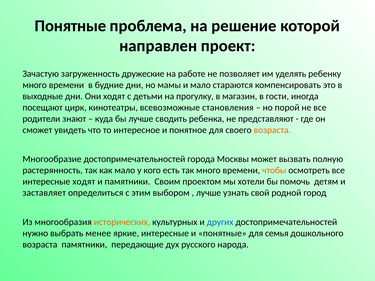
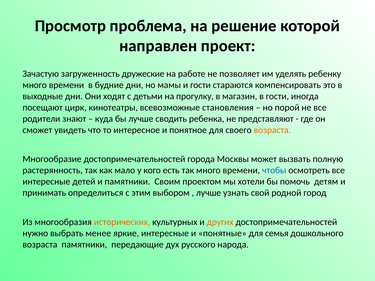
Понятные: Понятные -> Просмотр (70, 26)
и мало: мало -> гости (200, 85)
чтобы colour: orange -> blue (274, 170)
интересные ходят: ходят -> детей (84, 182)
заставляет: заставляет -> принимать (44, 193)
других colour: blue -> orange (220, 222)
